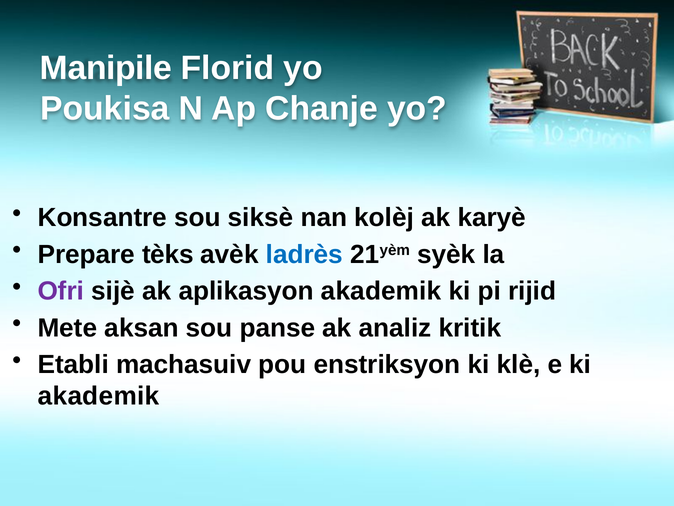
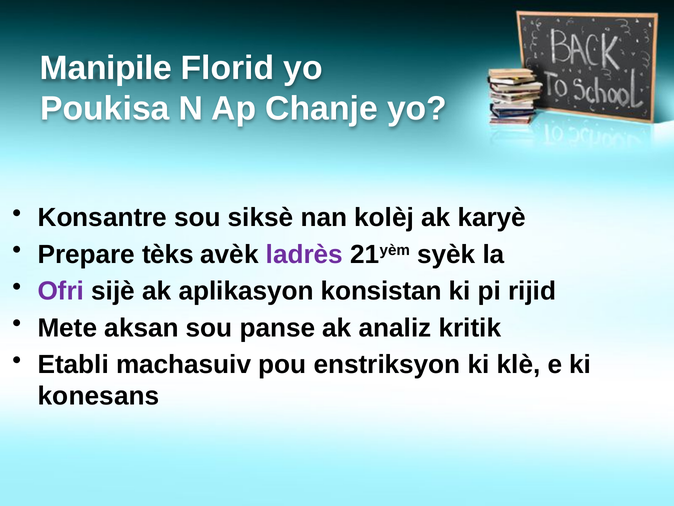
ladrès colour: blue -> purple (304, 254)
aplikasyon akademik: akademik -> konsistan (381, 291)
akademik: akademik -> konesans (99, 396)
